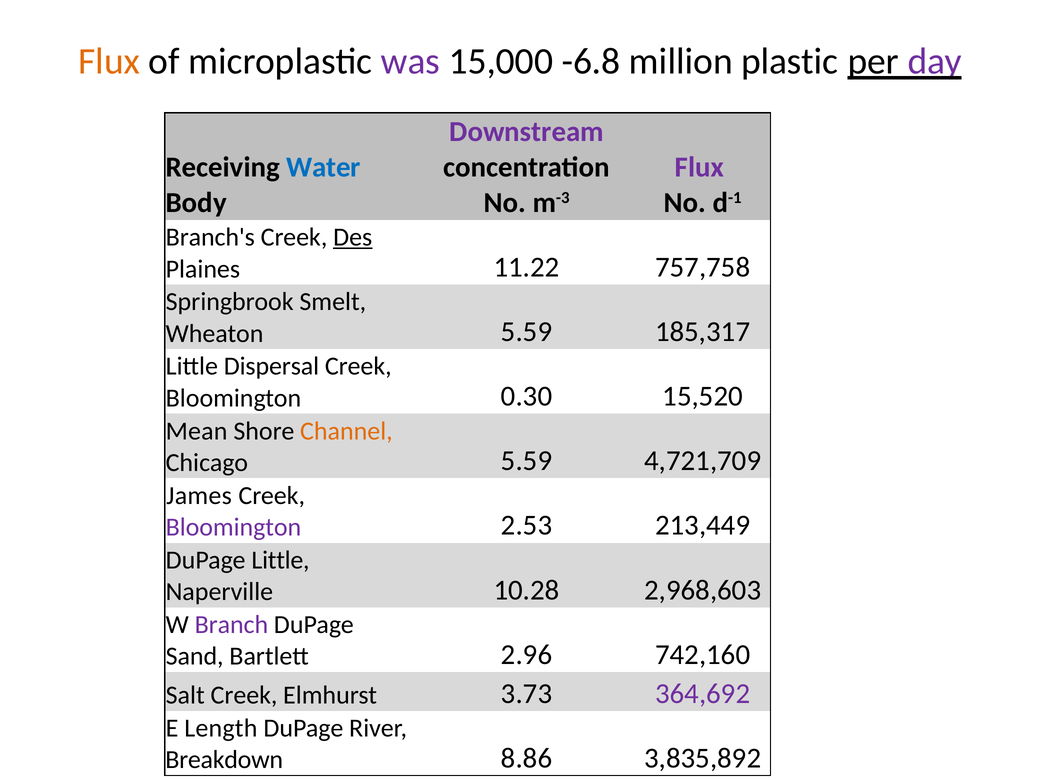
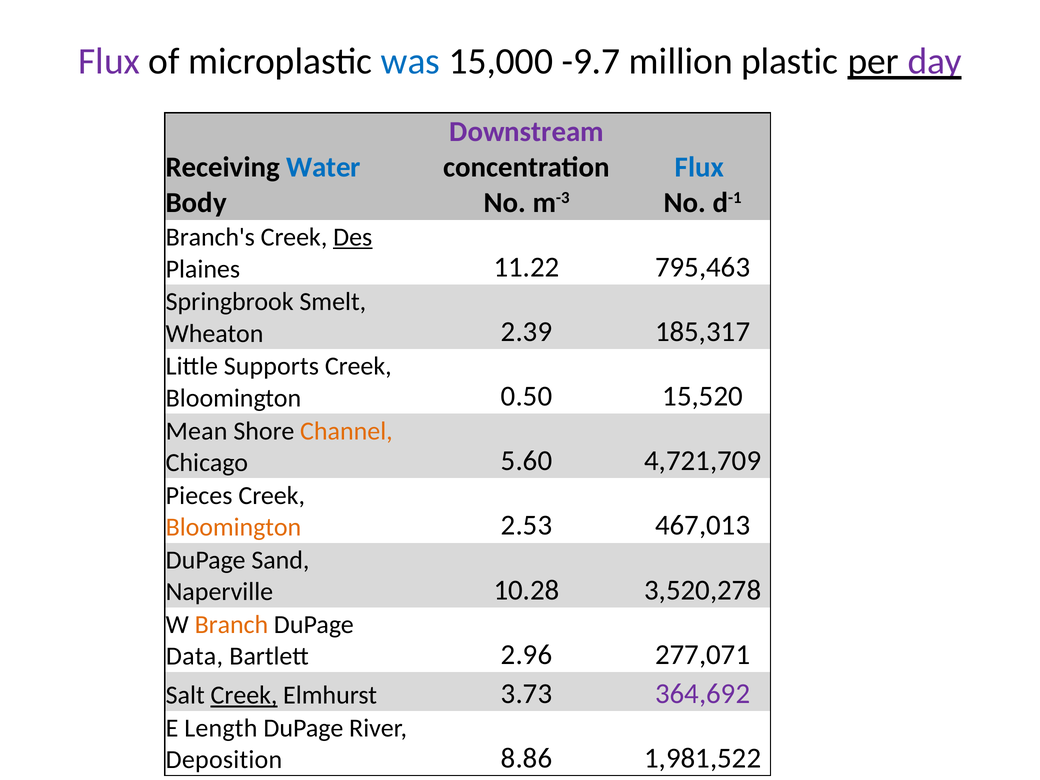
Flux colour: orange -> purple (109, 62)
was colour: purple -> blue (411, 62)
-6.8: -6.8 -> -9.7 (591, 62)
Flux colour: purple -> blue (699, 167)
757,758: 757,758 -> 795,463 (703, 267)
Wheaton 5.59: 5.59 -> 2.39 (527, 332)
Dispersal: Dispersal -> Supports (271, 366)
0.30: 0.30 -> 0.50 (527, 396)
Chicago 5.59: 5.59 -> 5.60 (527, 461)
James: James -> Pieces (199, 495)
Bloomington colour: purple -> orange (233, 527)
213,449: 213,449 -> 467,013 (703, 525)
DuPage Little: Little -> Sand (280, 560)
2,968,603: 2,968,603 -> 3,520,278 (703, 590)
Branch colour: purple -> orange (231, 625)
Sand: Sand -> Data (195, 656)
742,160: 742,160 -> 277,071 (703, 655)
Creek underline: none -> present (244, 695)
Breakdown: Breakdown -> Deposition (224, 760)
3,835,892: 3,835,892 -> 1,981,522 (703, 758)
